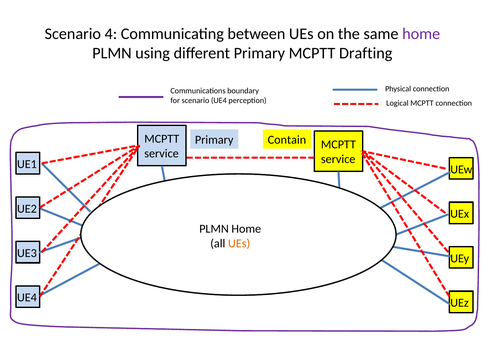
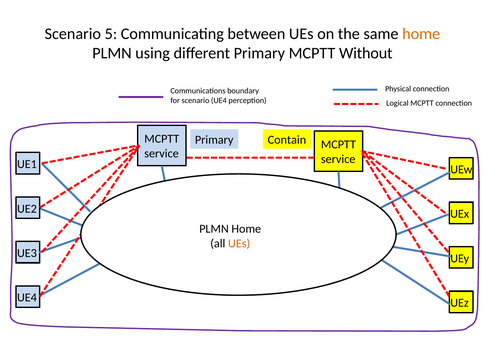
4: 4 -> 5 (111, 34)
home colour: purple -> orange (421, 34)
Drafting: Drafting -> Without (366, 53)
